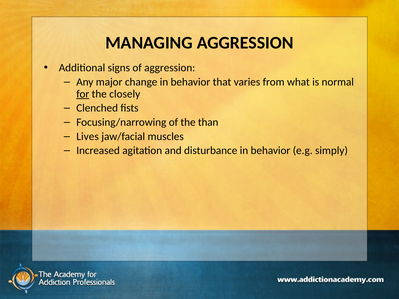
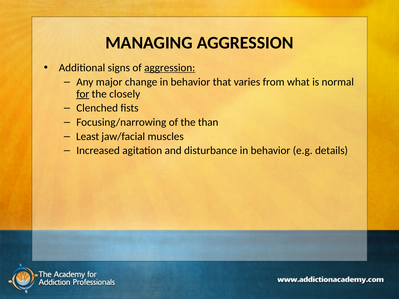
aggression underline: none -> present (170, 68)
Lives: Lives -> Least (88, 136)
simply: simply -> details (332, 151)
